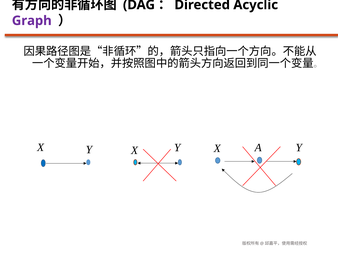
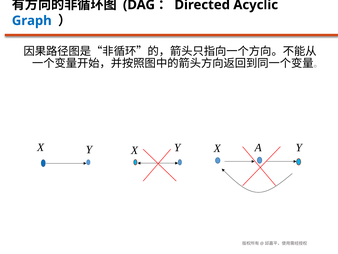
Graph colour: purple -> blue (32, 21)
